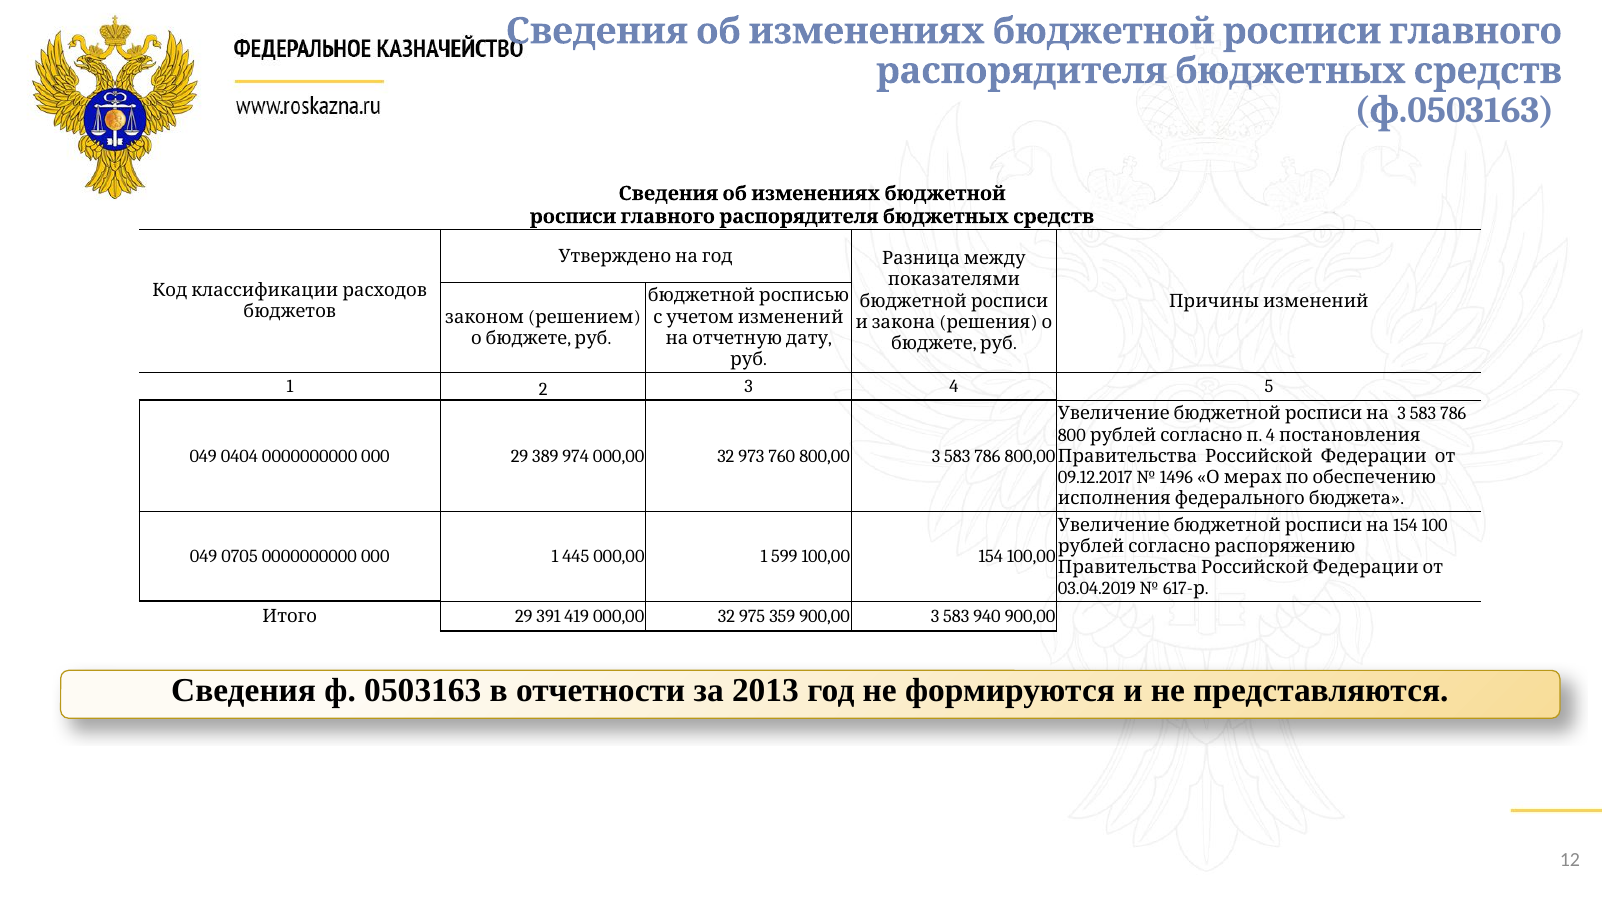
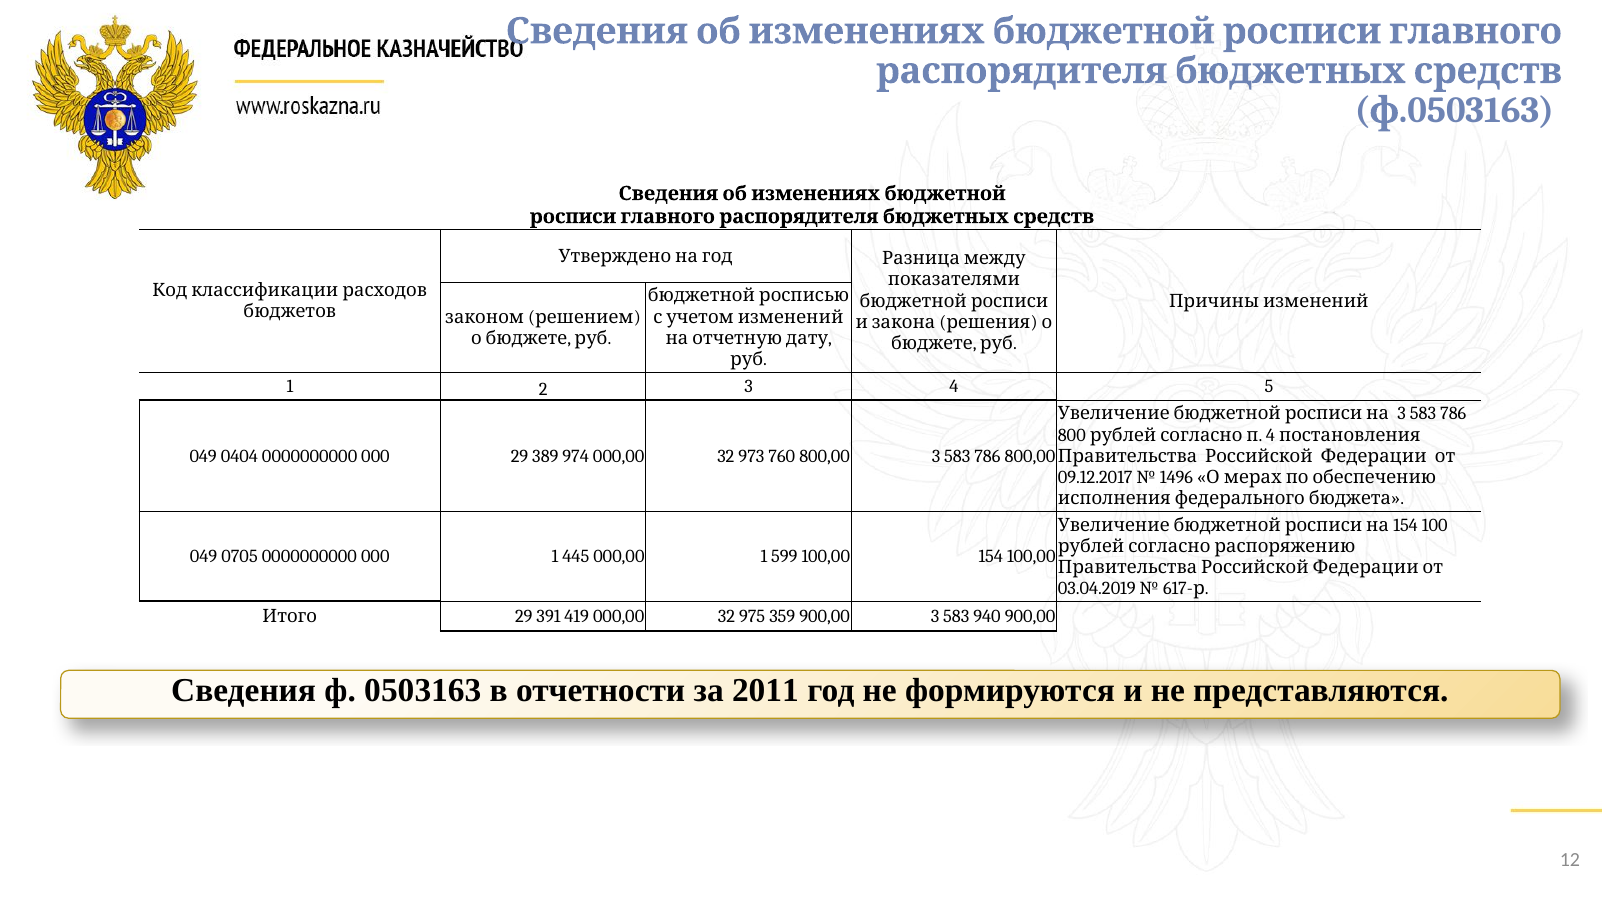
2013: 2013 -> 2011 (765, 691)
